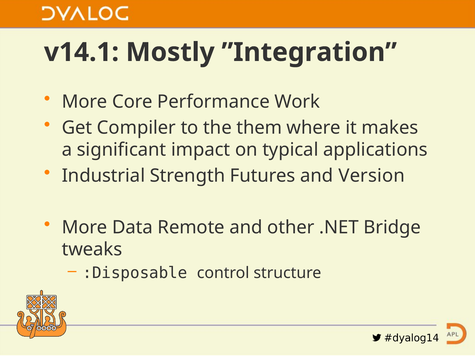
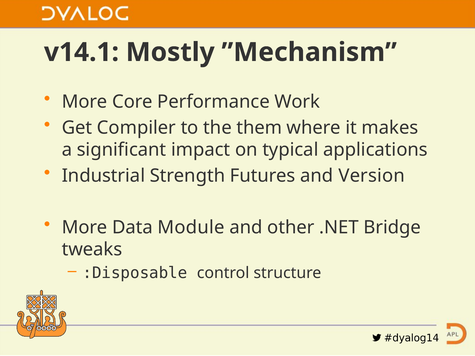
”Integration: ”Integration -> ”Mechanism (309, 52)
Remote: Remote -> Module (191, 228)
